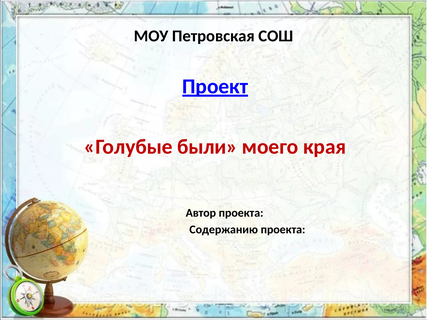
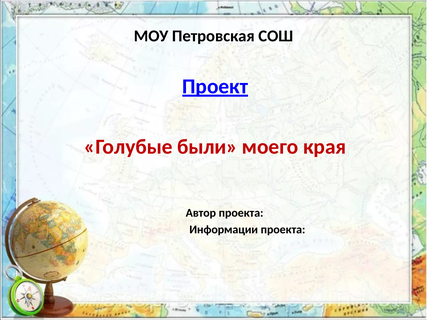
Содержанию: Содержанию -> Информации (224, 230)
